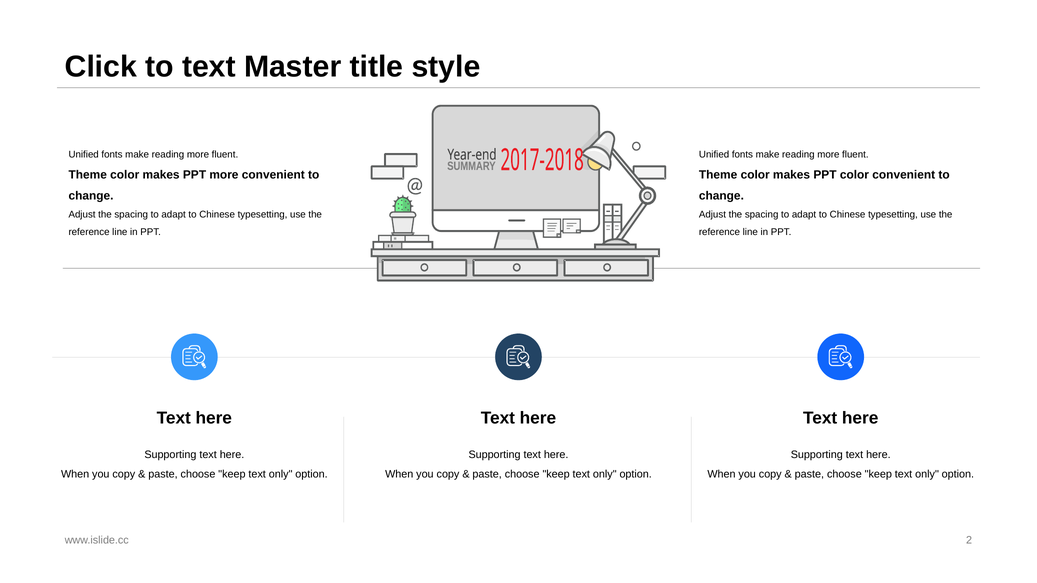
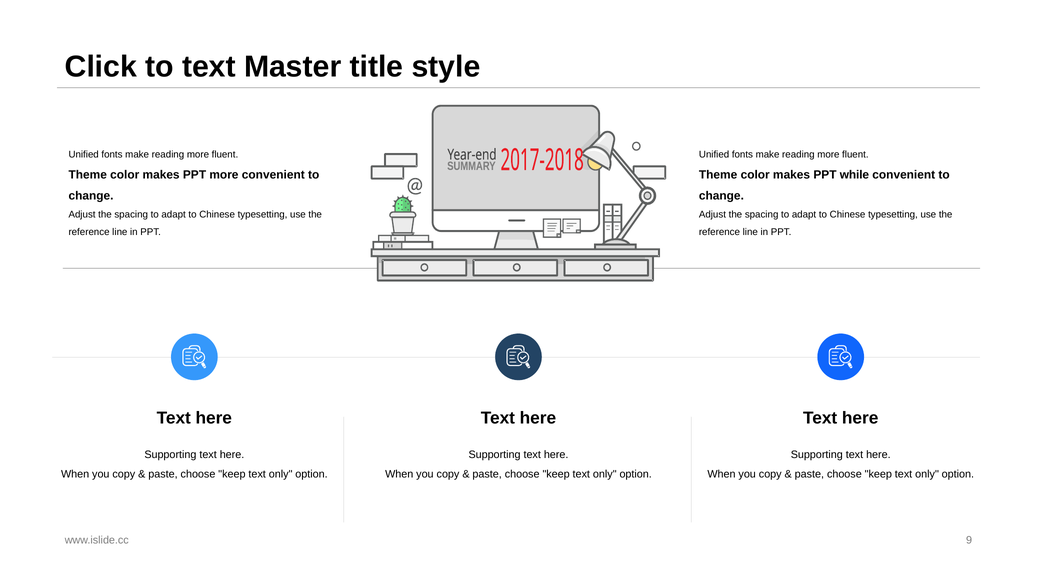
PPT color: color -> while (854, 175)
2: 2 -> 9 (969, 540)
